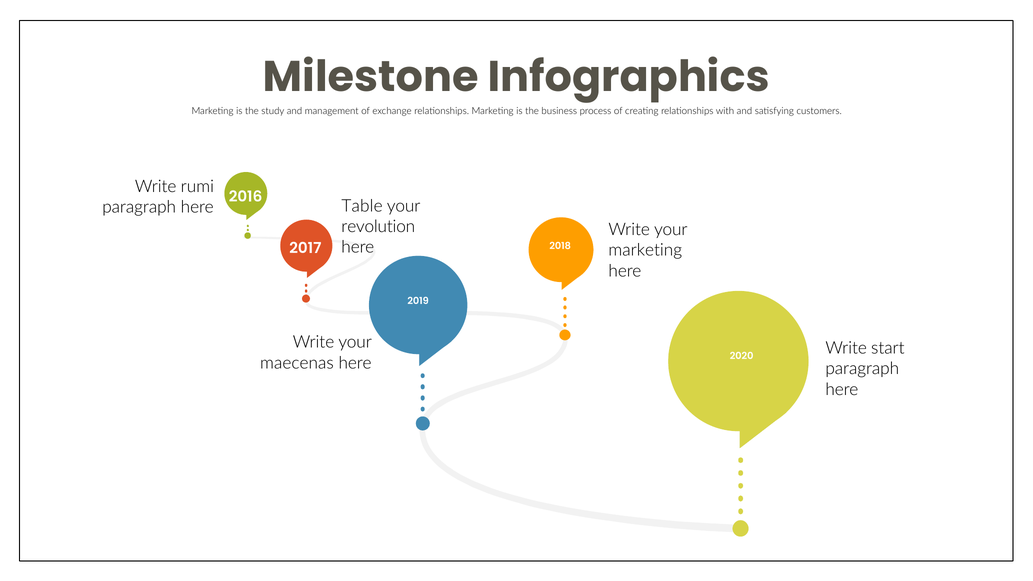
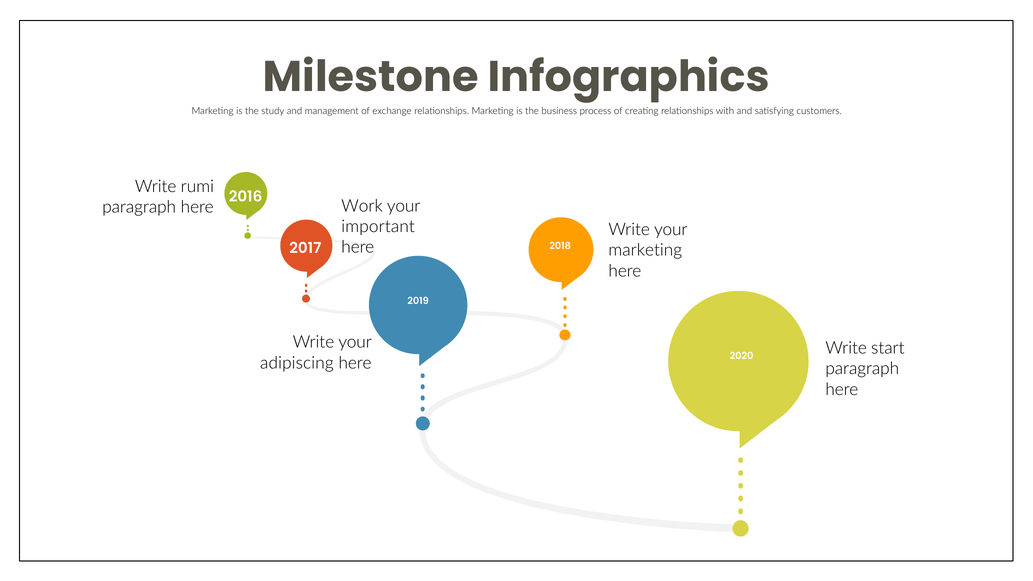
Table: Table -> Work (362, 206)
revolution: revolution -> important (378, 227)
maecenas: maecenas -> adipiscing (297, 363)
